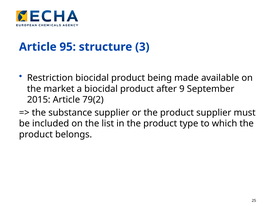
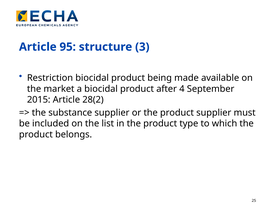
9: 9 -> 4 (182, 89)
79(2: 79(2 -> 28(2 (93, 100)
